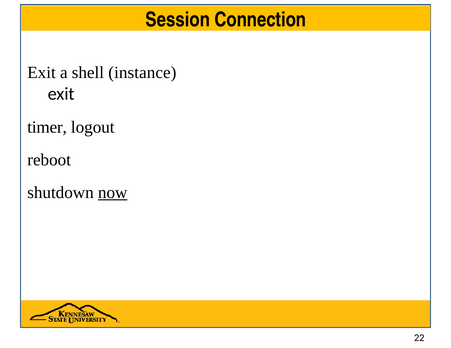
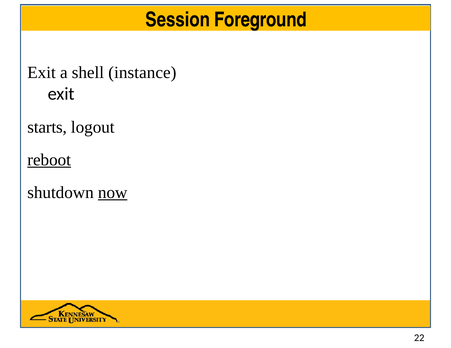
Connection: Connection -> Foreground (260, 20)
timer: timer -> starts (47, 127)
reboot underline: none -> present (49, 160)
